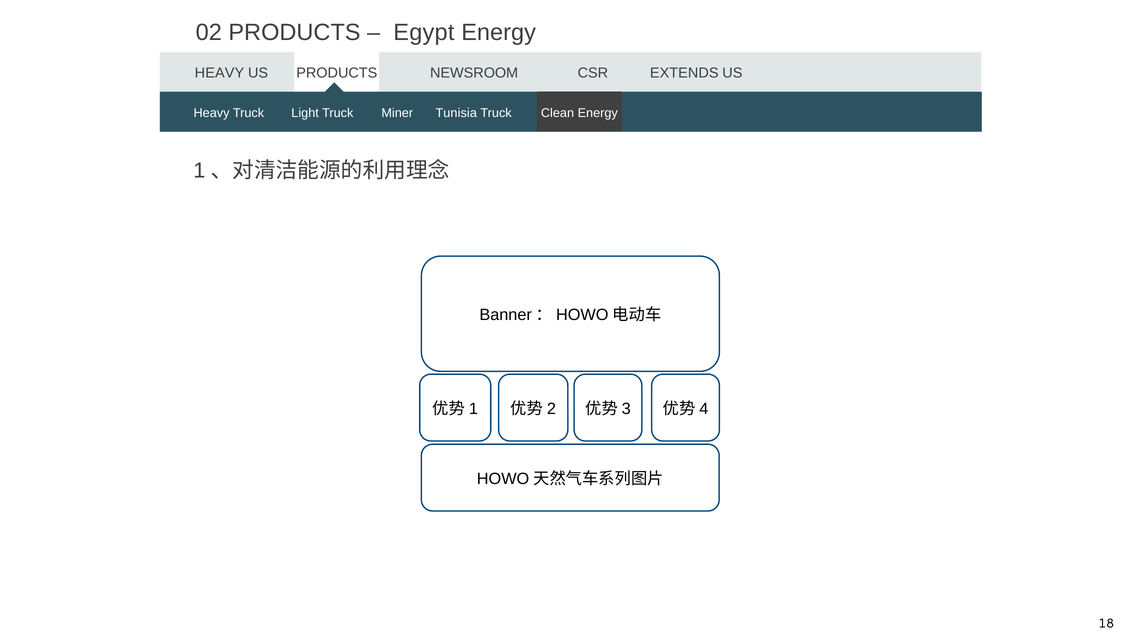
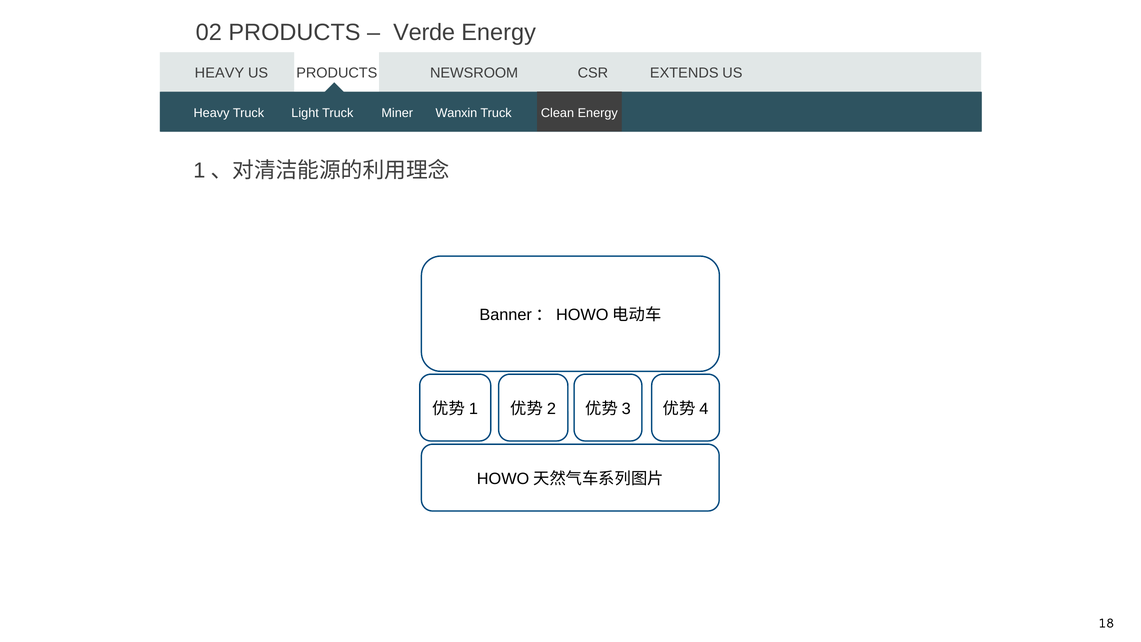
Egypt: Egypt -> Verde (424, 33)
Tunisia: Tunisia -> Wanxin (456, 113)
